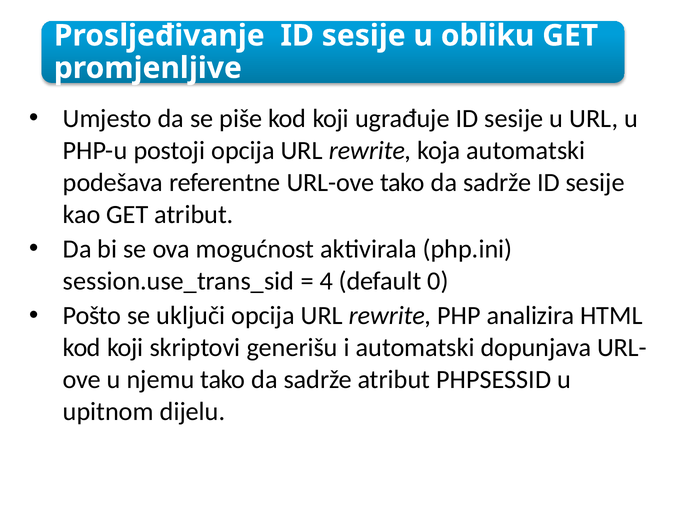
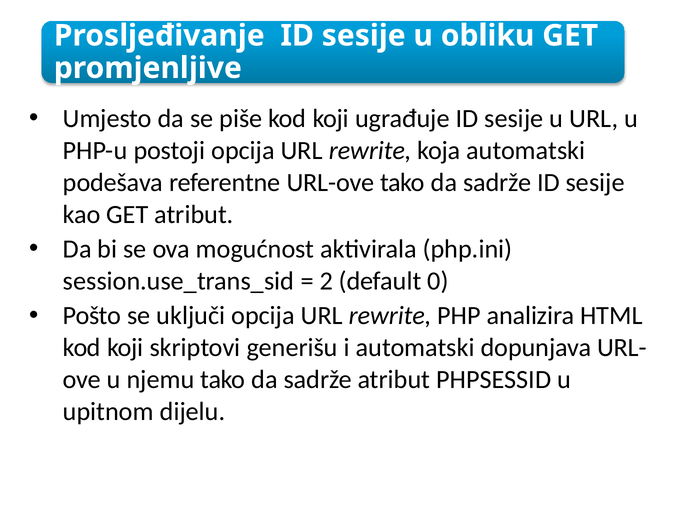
4: 4 -> 2 (326, 281)
